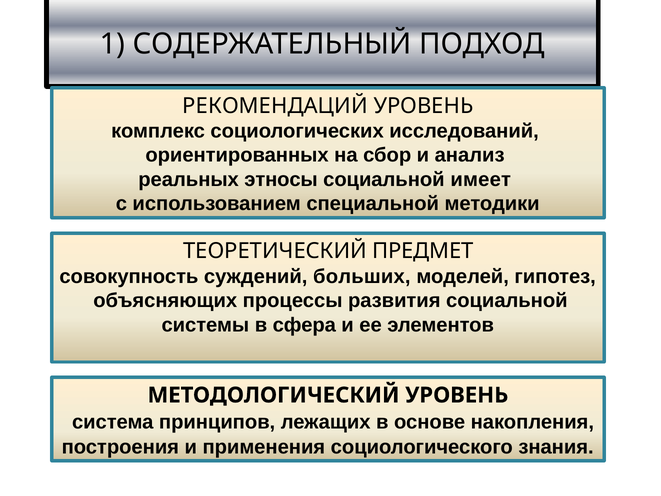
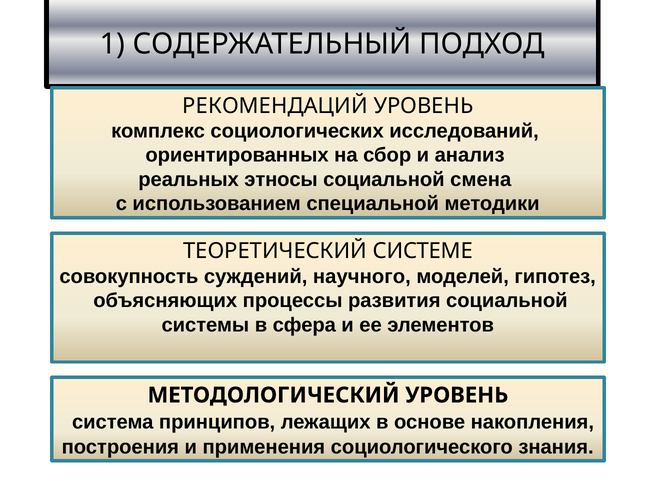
имеет: имеет -> смена (481, 179)
ПРЕДМЕТ: ПРЕДМЕТ -> СИСТЕМЕ (423, 251)
больших: больших -> научного (362, 276)
